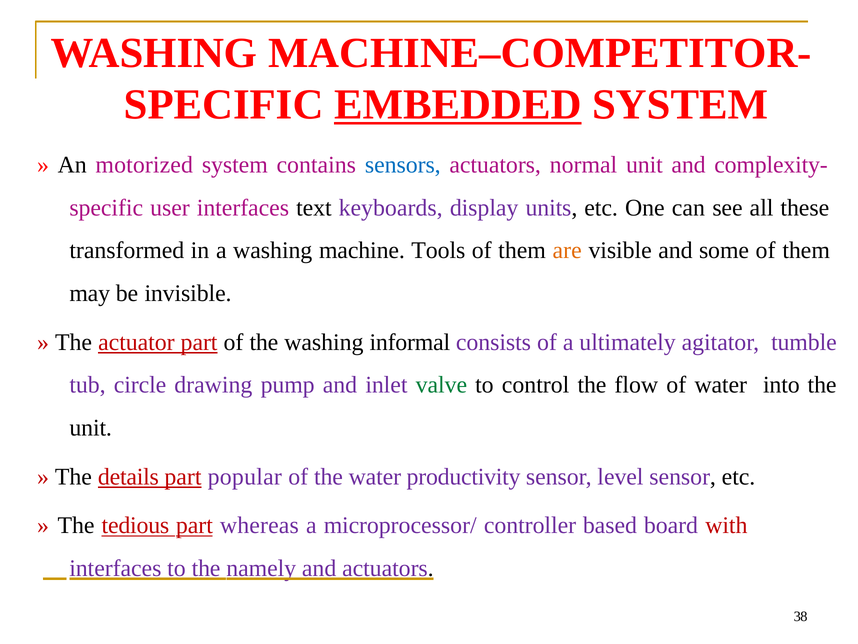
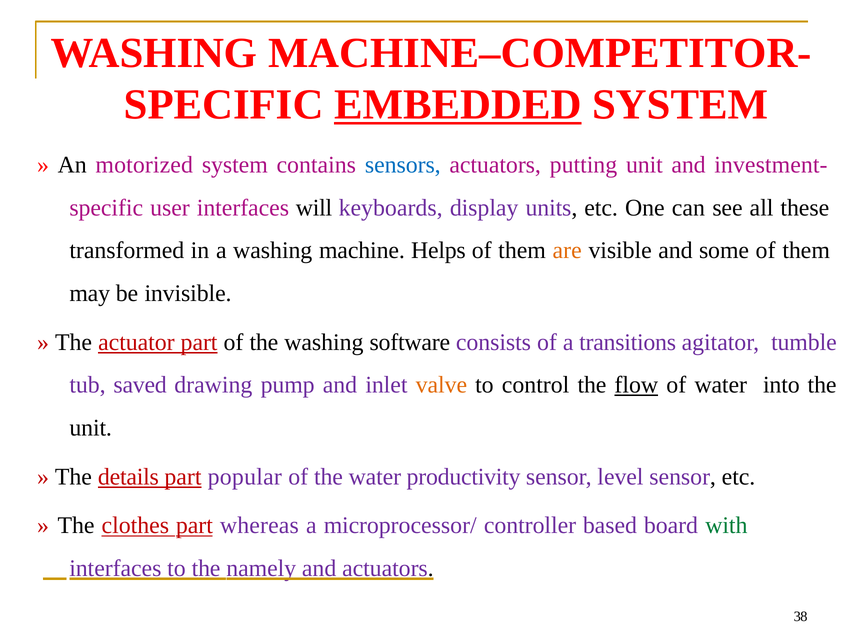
normal: normal -> putting (583, 165)
complexity-: complexity- -> investment- (771, 165)
text: text -> will (314, 208)
Tools: Tools -> Helps (438, 250)
informal: informal -> software (410, 342)
ultimately: ultimately -> transitions (628, 342)
circle: circle -> saved (140, 385)
valve colour: green -> orange (441, 385)
flow underline: none -> present (636, 385)
tedious: tedious -> clothes (135, 525)
with colour: red -> green (726, 525)
